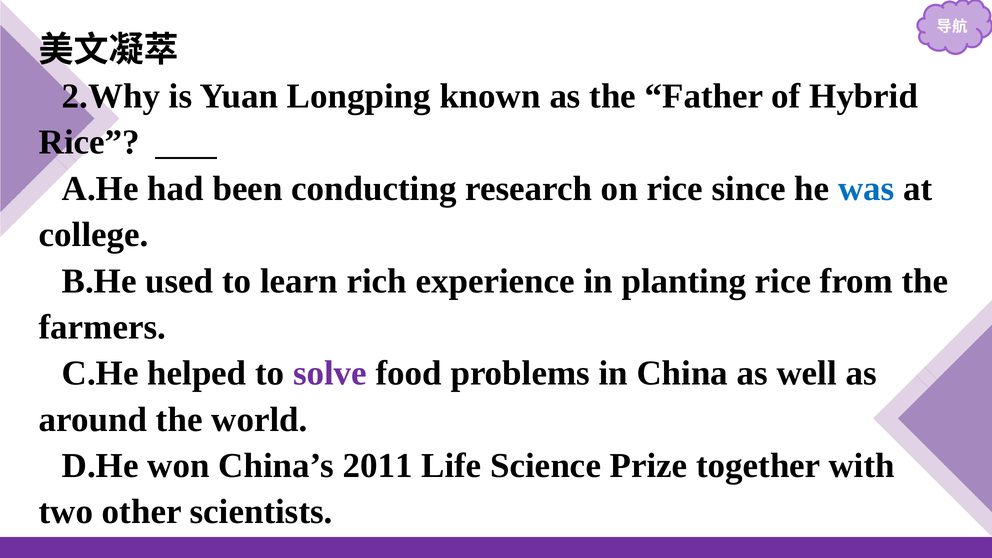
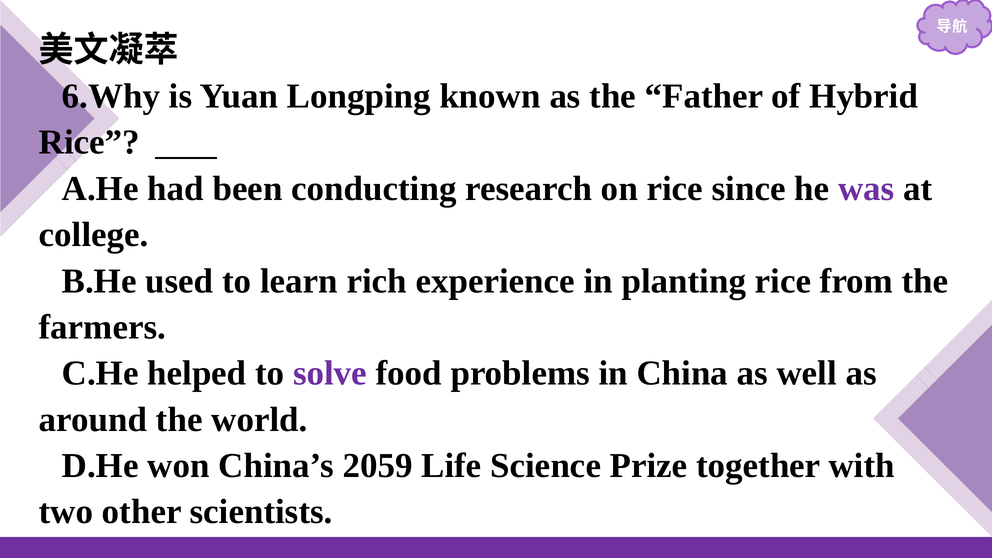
2.Why: 2.Why -> 6.Why (111, 96)
was colour: blue -> purple (866, 189)
2011: 2011 -> 2059 (378, 466)
